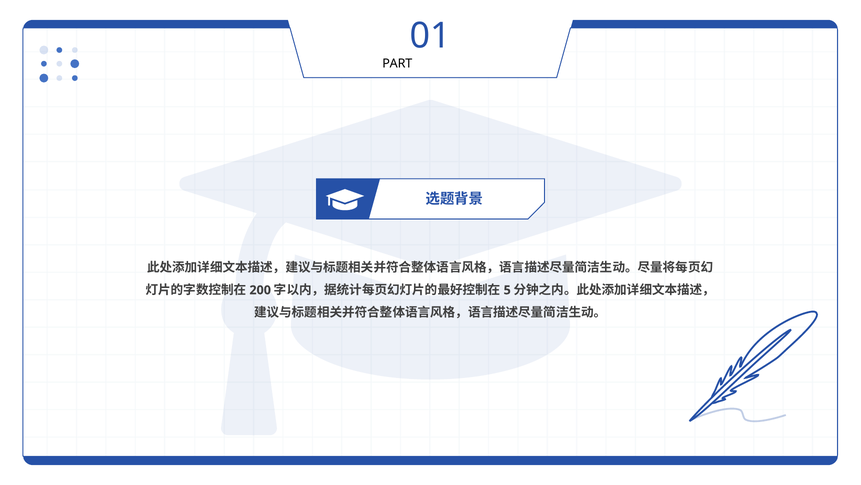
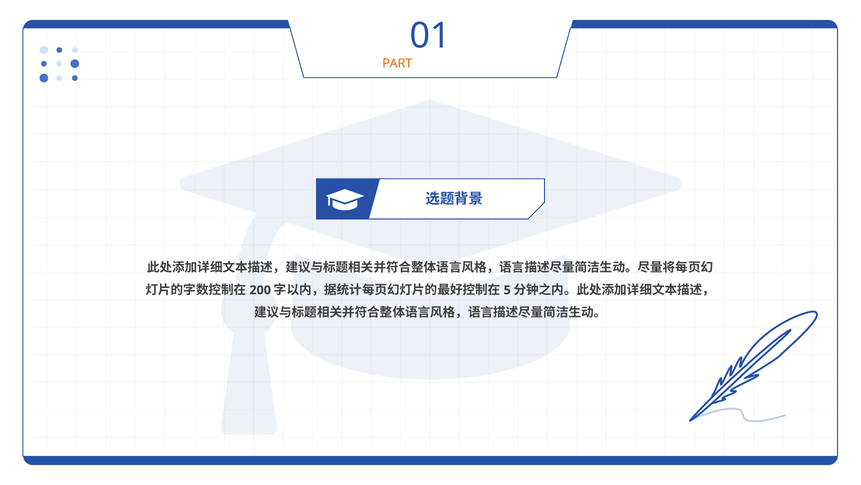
PART colour: black -> orange (397, 63)
